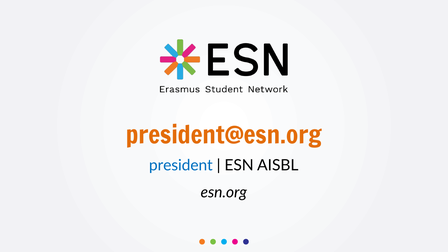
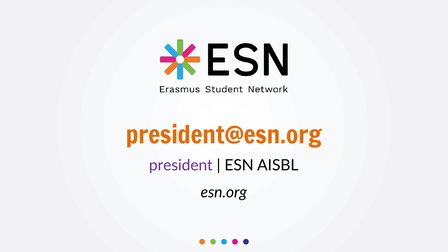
president colour: blue -> purple (181, 165)
